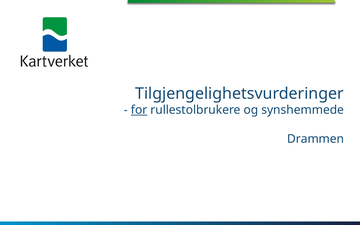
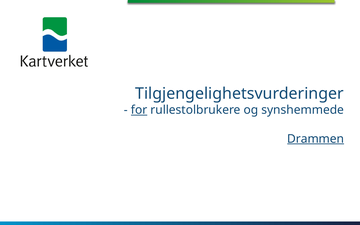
Drammen underline: none -> present (316, 139)
